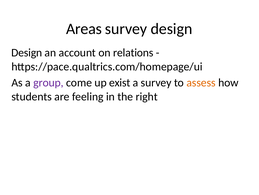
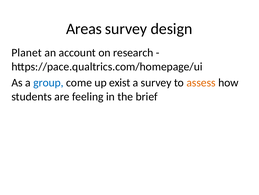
Design: Design -> Planet (27, 53)
relations: relations -> research (133, 53)
group colour: purple -> blue (48, 82)
right: right -> brief (147, 96)
